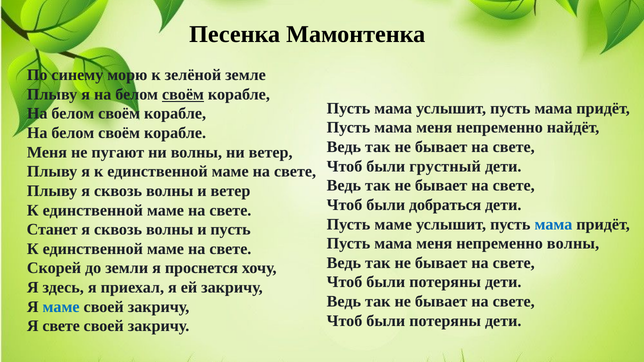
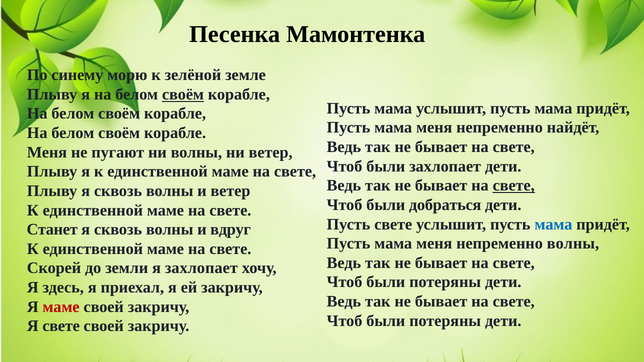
были грустный: грустный -> захлопает (445, 166)
свете underline: none -> present (514, 186)
Пусть маме: маме -> свете (393, 224)
и пусть: пусть -> вдруг (231, 230)
я проснется: проснется -> захлопает (201, 268)
маме colour: blue -> red (61, 307)
